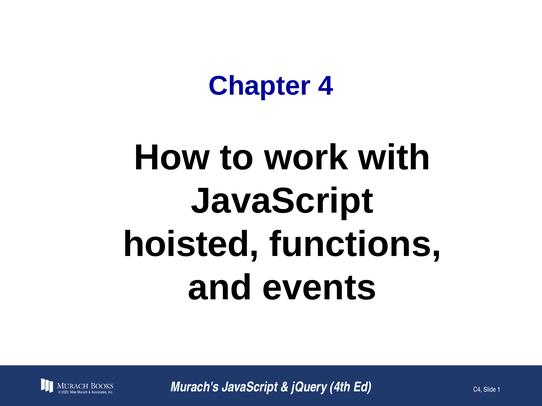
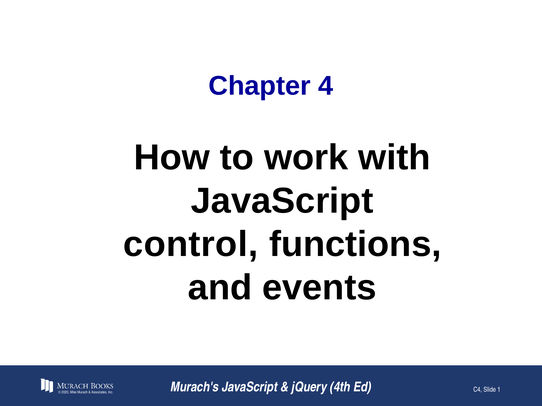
hoisted: hoisted -> control (191, 245)
